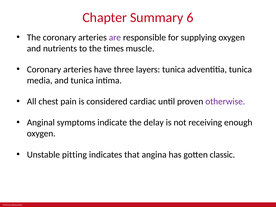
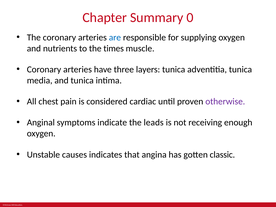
6: 6 -> 0 (190, 18)
are colour: purple -> blue (115, 37)
delay: delay -> leads (154, 123)
pitting: pitting -> causes (74, 155)
